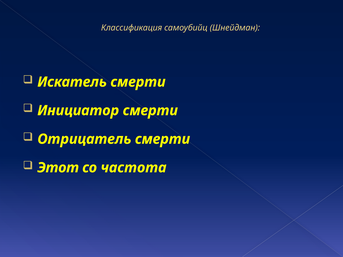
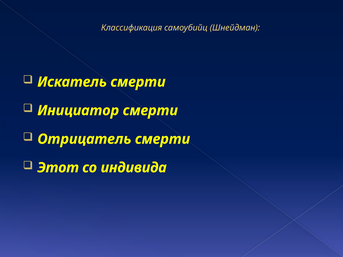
частота: частота -> индивида (134, 168)
